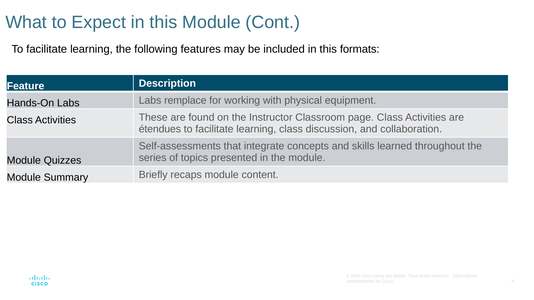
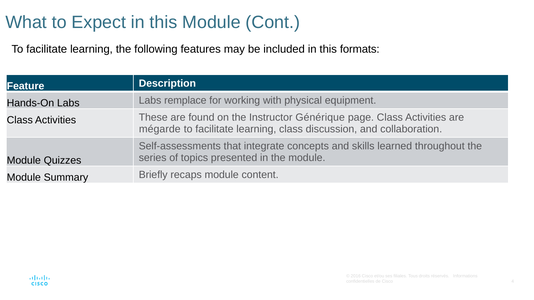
Classroom: Classroom -> Générique (320, 117)
étendues: étendues -> mégarde (160, 129)
